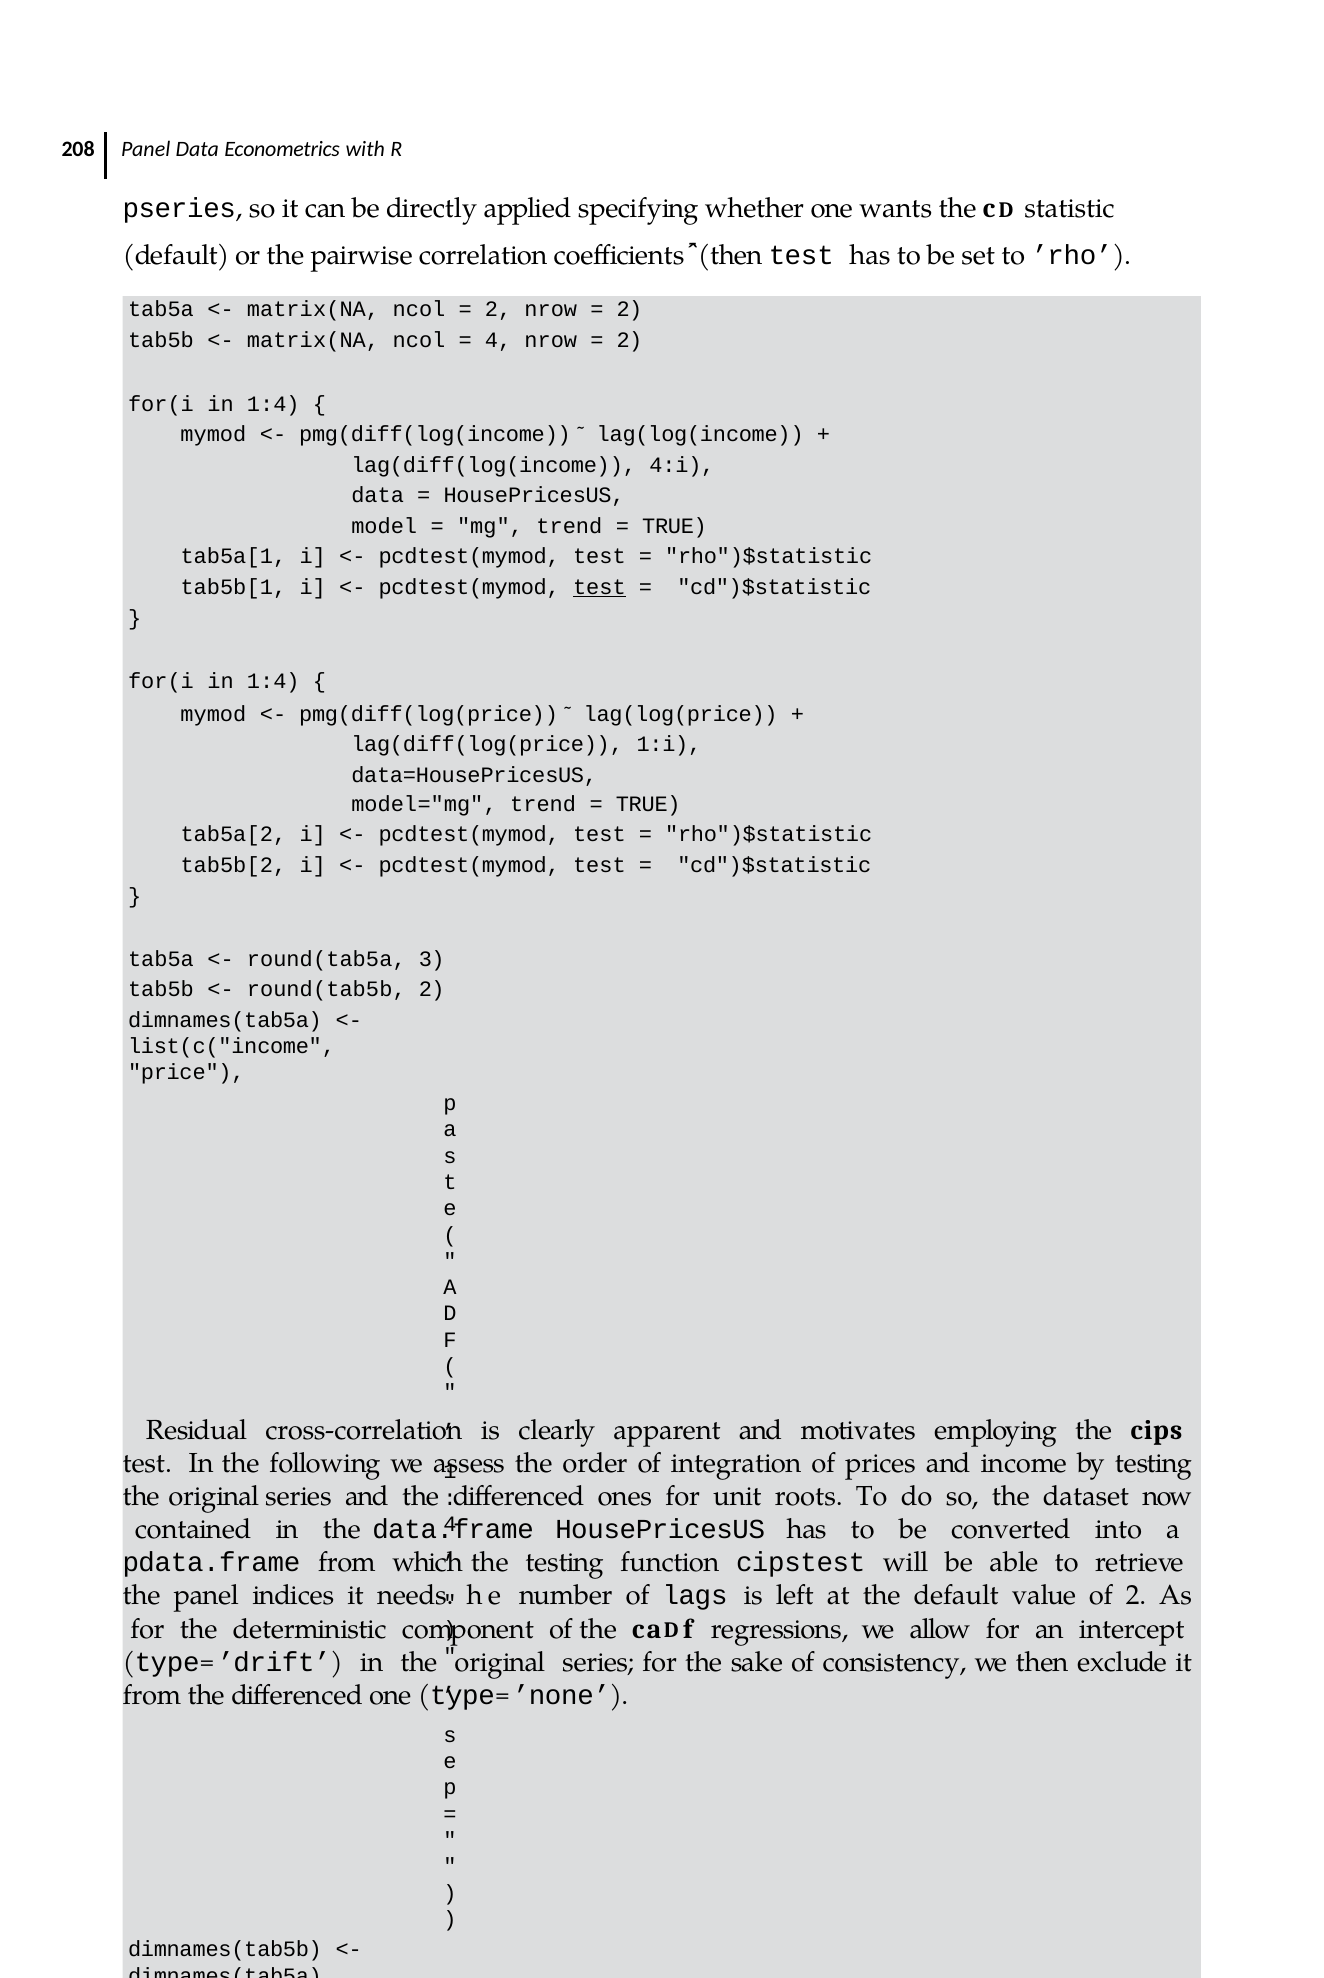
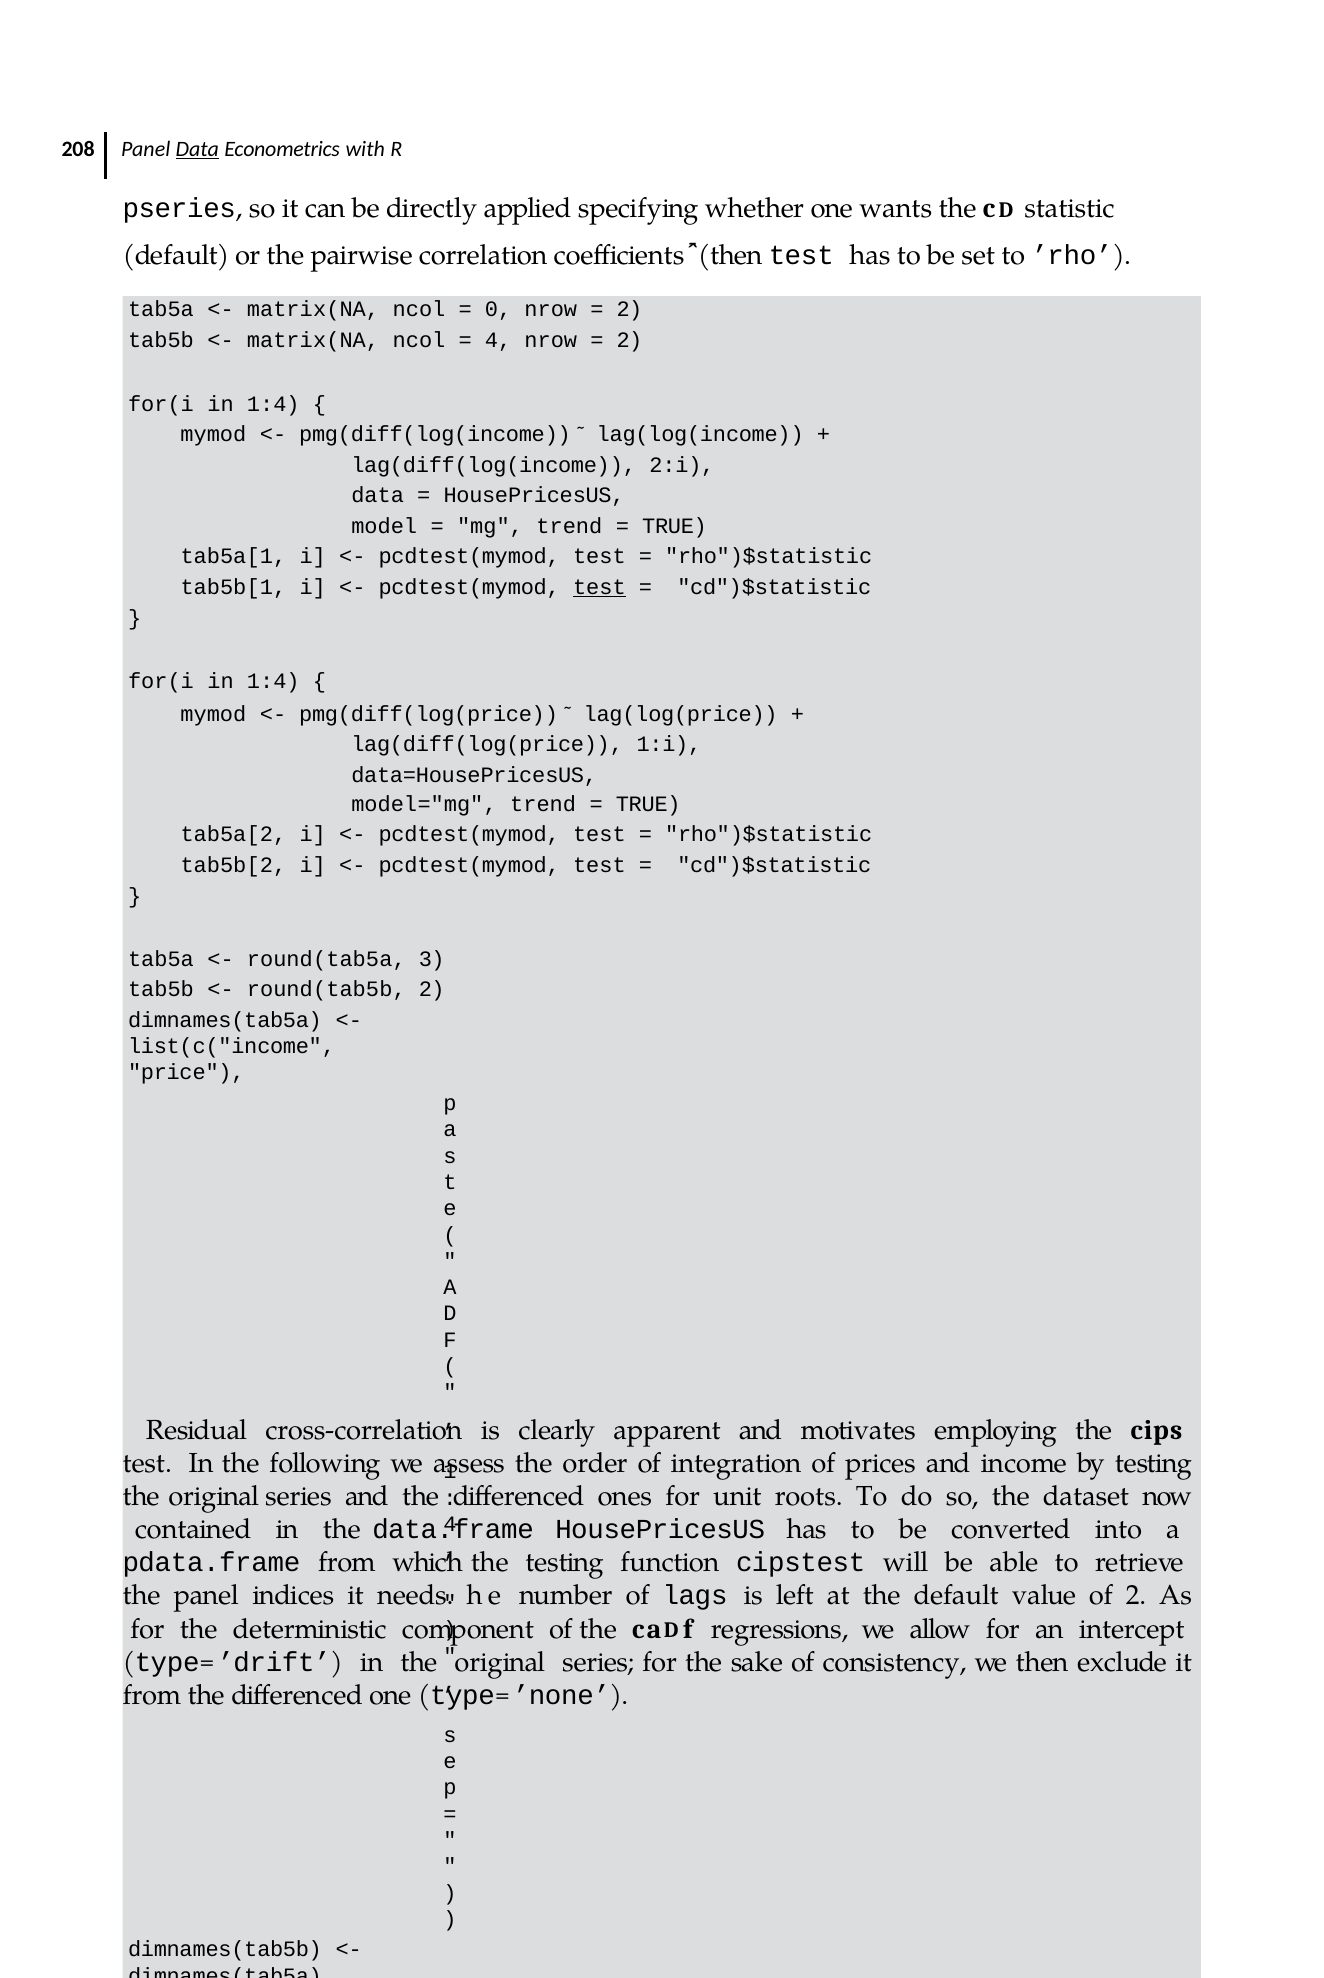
Data underline: none -> present (197, 149)
2: 2 -> 0 (498, 310)
4:i: 4:i -> 2:i (682, 465)
